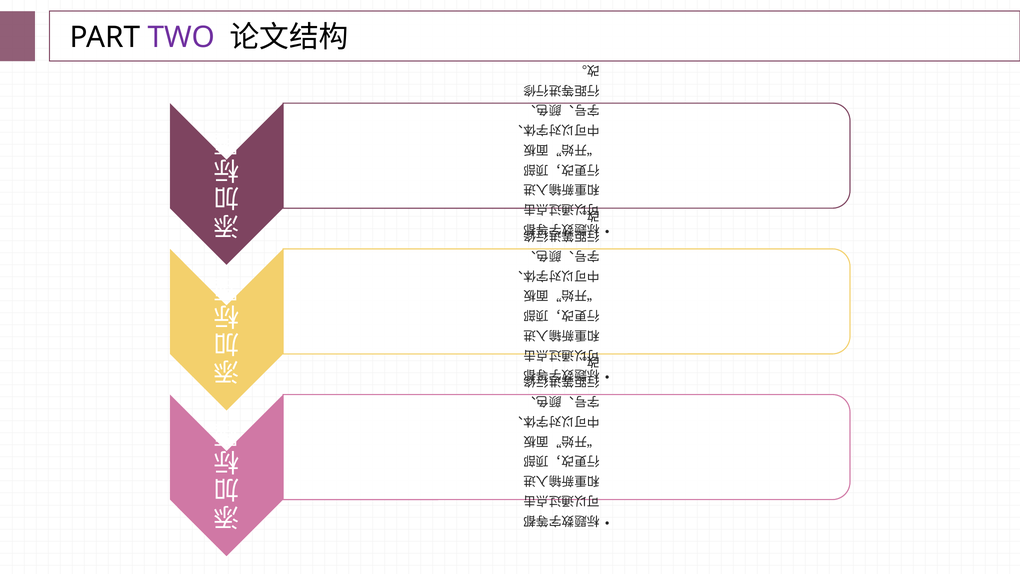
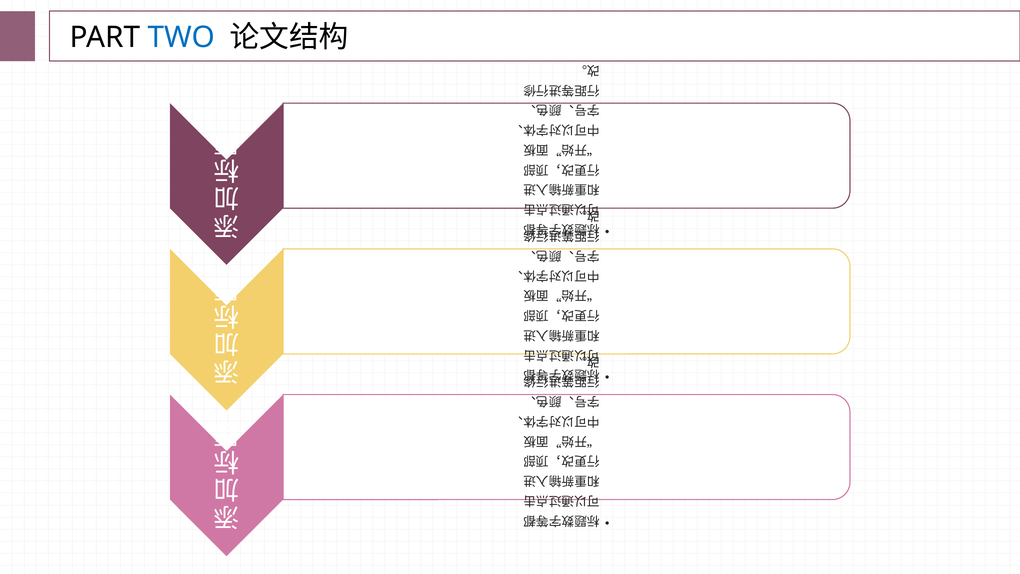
TWO colour: purple -> blue (181, 37)
